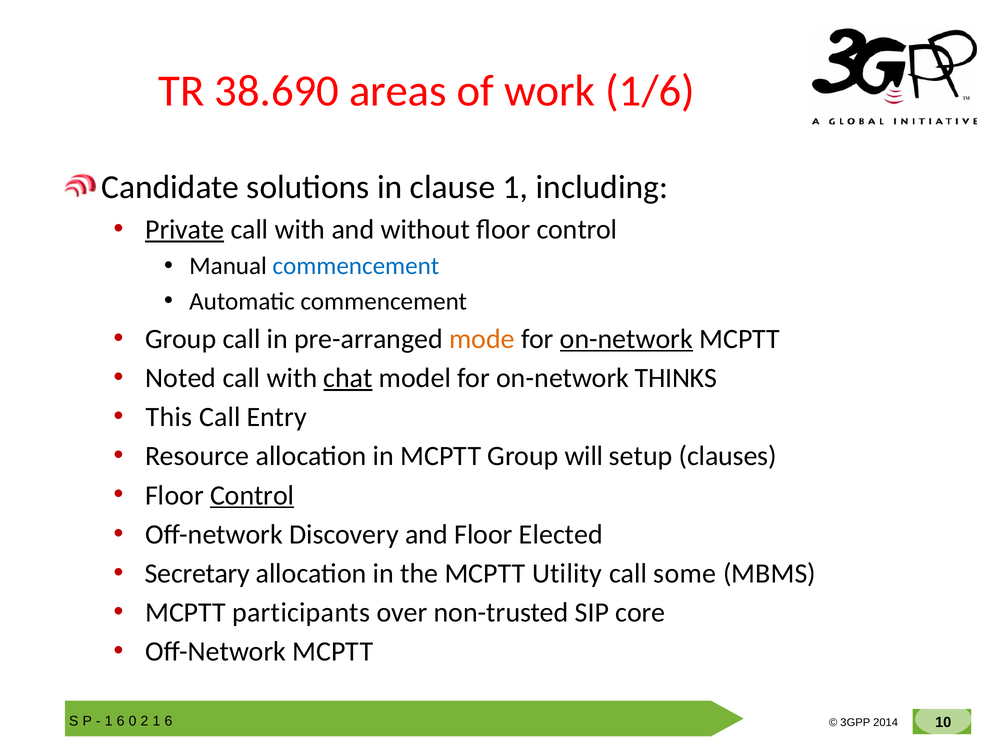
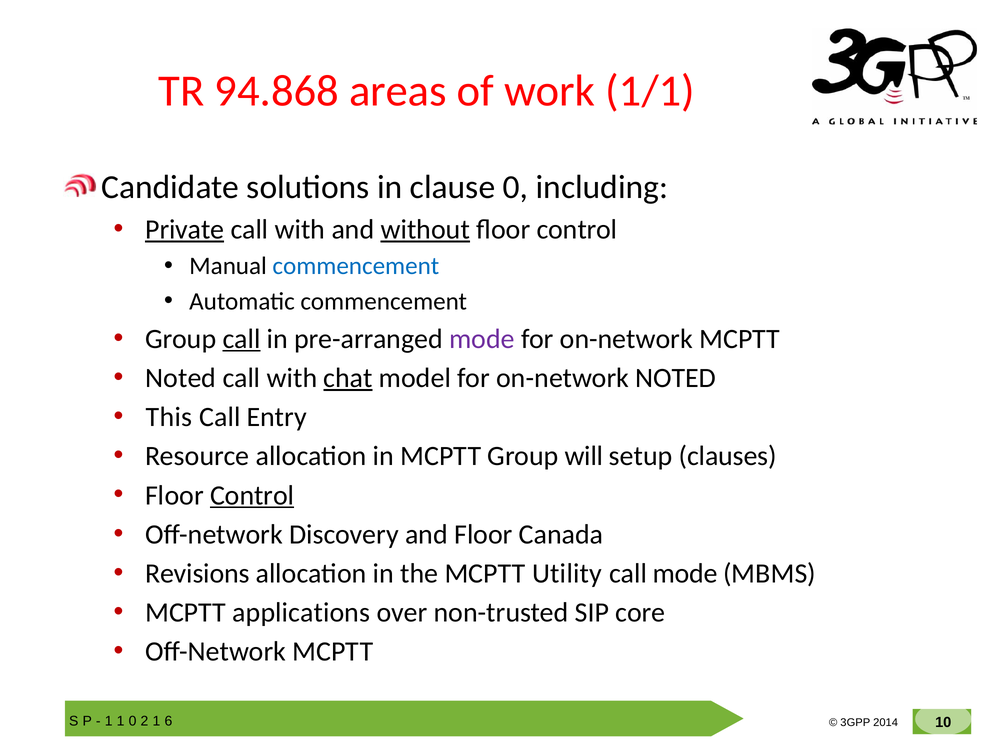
38.690: 38.690 -> 94.868 (277, 91)
1/6: 1/6 -> 1/1 (650, 91)
clause 1: 1 -> 0 (516, 187)
without underline: none -> present (425, 230)
call underline: none -> present (242, 339)
mode colour: orange -> purple (482, 339)
on-network underline: present -> none (626, 339)
THINKS: THINKS -> NOTED (676, 378)
Elected: Elected -> Canada (561, 535)
Secretary: Secretary -> Revisions (197, 574)
call some: some -> mode (685, 574)
participants: participants -> applications (301, 613)
6: 6 -> 1 (121, 722)
